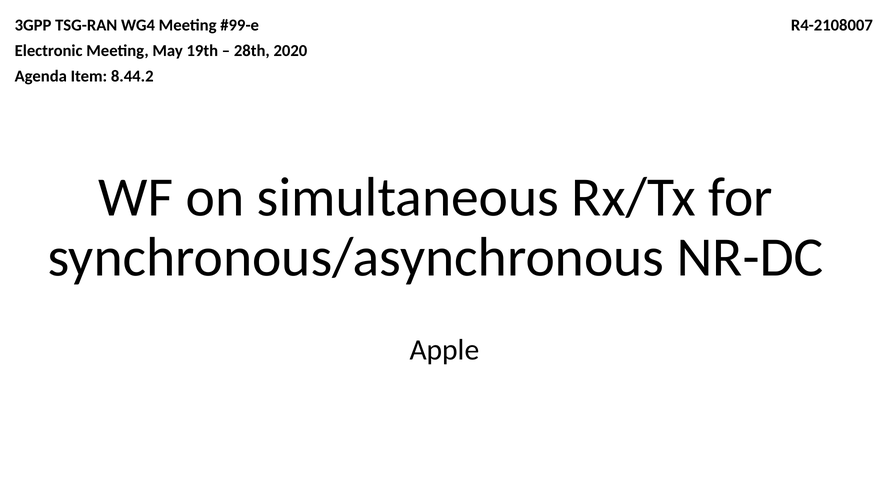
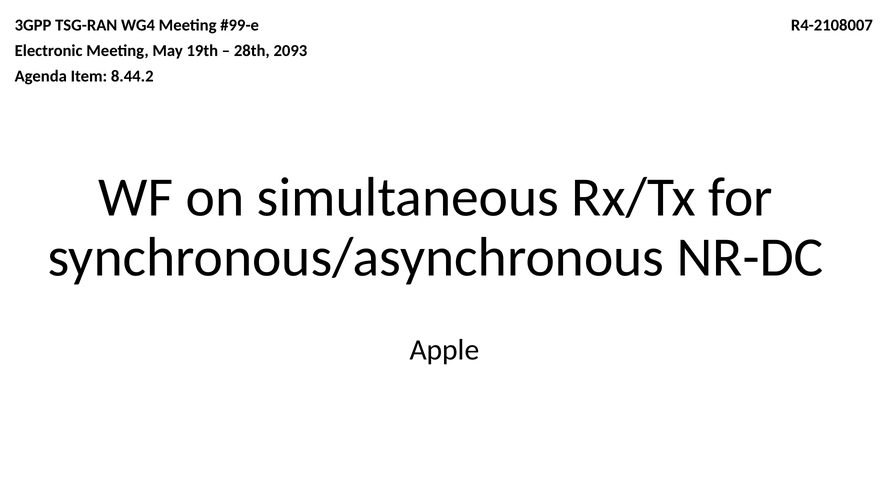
2020: 2020 -> 2093 (290, 51)
